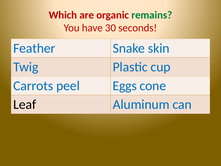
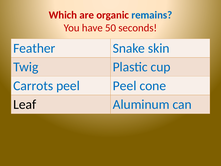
remains colour: green -> blue (152, 15)
30: 30 -> 50 (111, 28)
peel Eggs: Eggs -> Peel (125, 86)
